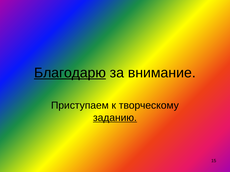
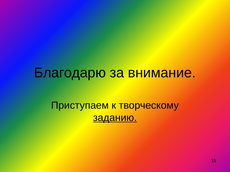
Благодарю underline: present -> none (70, 73)
